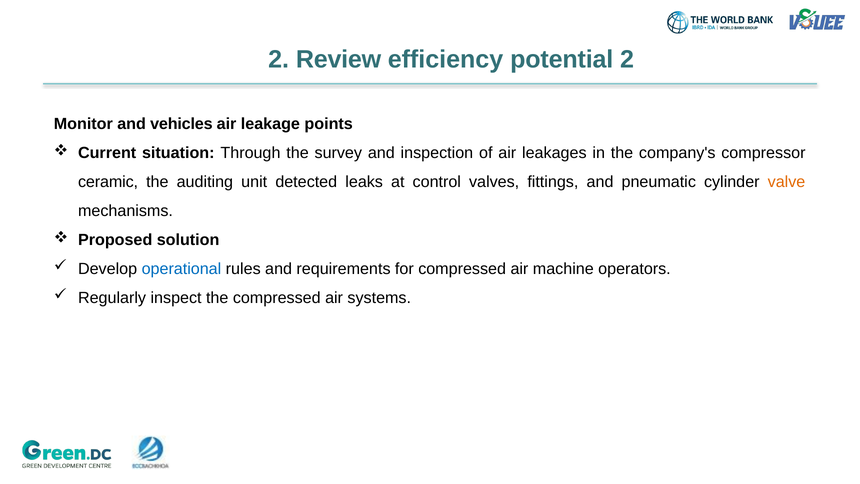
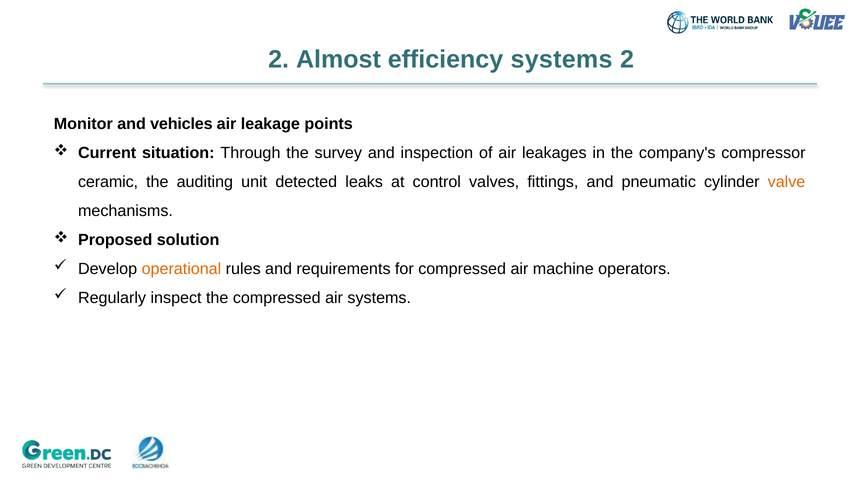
Review: Review -> Almost (338, 60)
efficiency potential: potential -> systems (562, 60)
operational colour: blue -> orange (181, 269)
